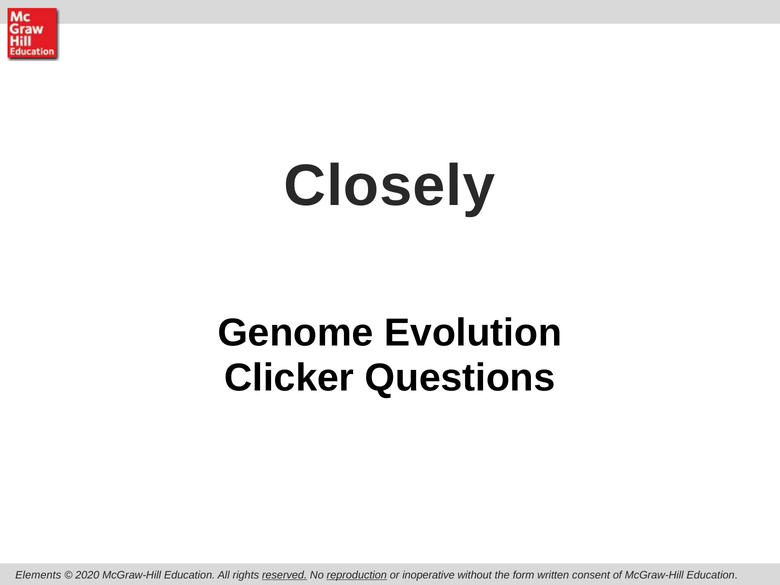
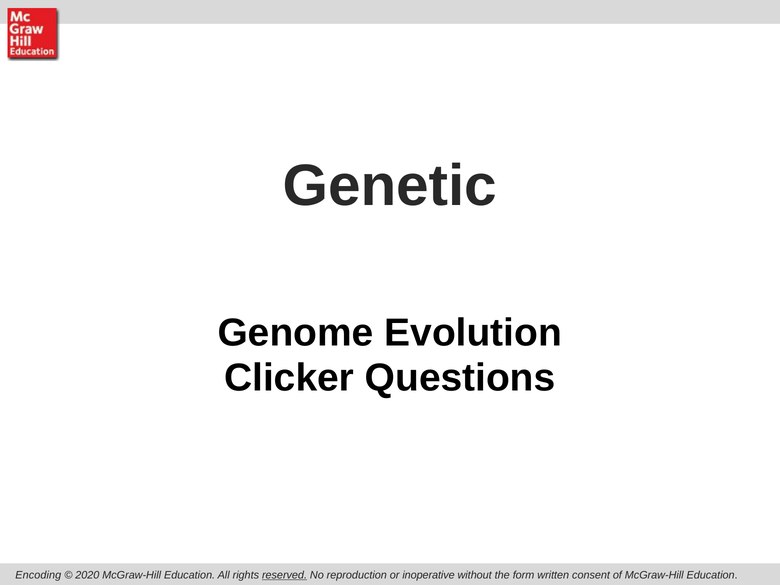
Closely: Closely -> Genetic (390, 186)
Elements: Elements -> Encoding (38, 575)
reproduction underline: present -> none (357, 575)
